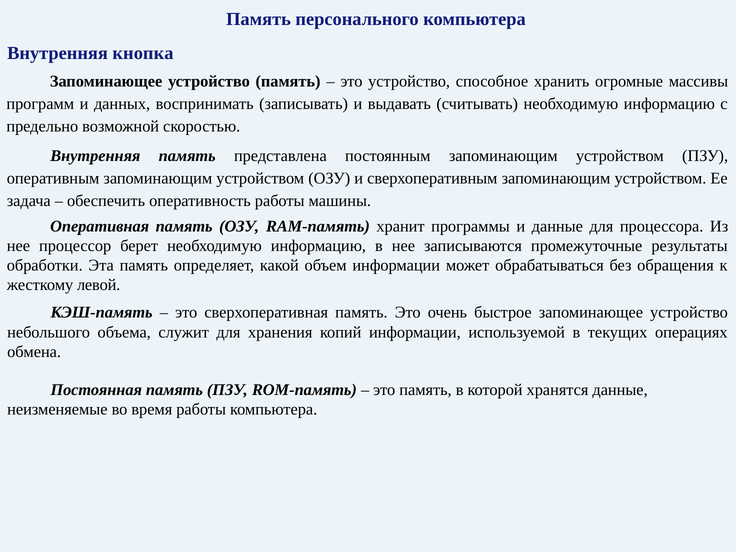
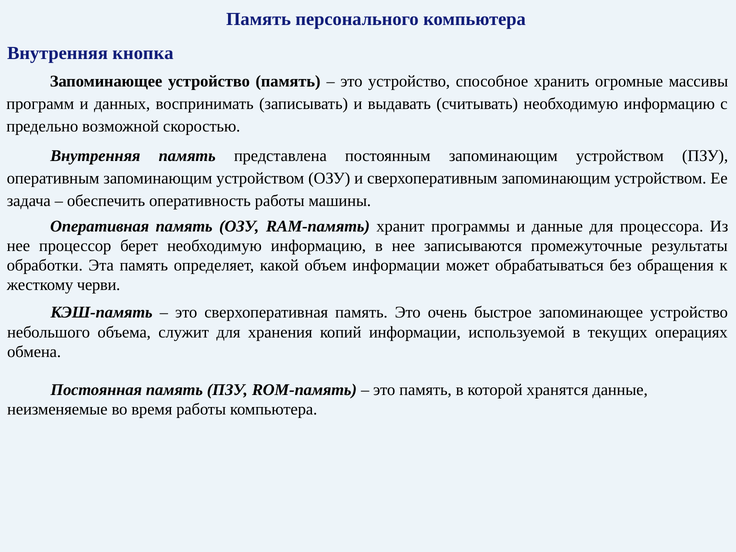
левой: левой -> черви (99, 285)
